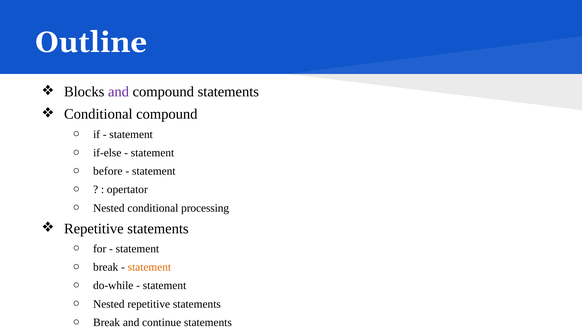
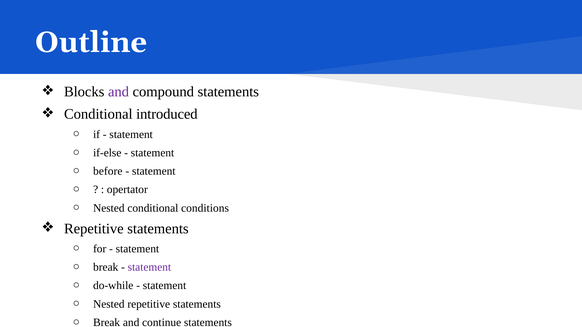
Conditional compound: compound -> introduced (167, 114)
processing: processing -> conditions (205, 208)
statement colour: orange -> purple (149, 267)
